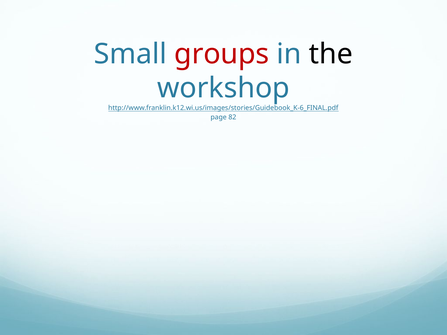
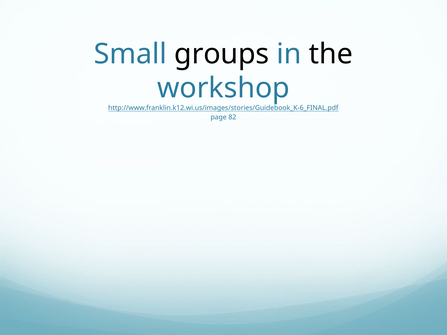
groups colour: red -> black (222, 54)
